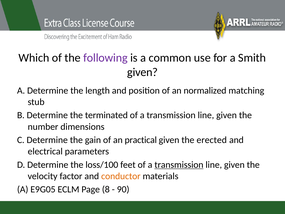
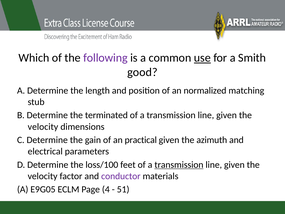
use underline: none -> present (202, 58)
given: given -> good (142, 72)
number: number -> velocity (43, 127)
erected: erected -> azimuth (212, 140)
conductor colour: orange -> purple (121, 176)
8: 8 -> 4 (106, 189)
90: 90 -> 51 (123, 189)
